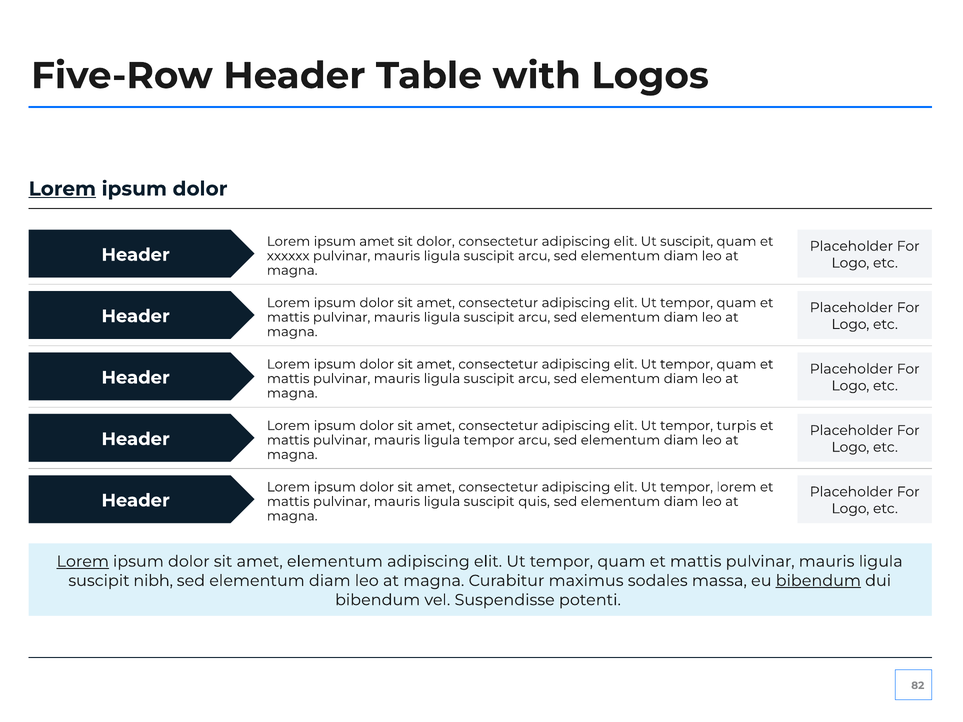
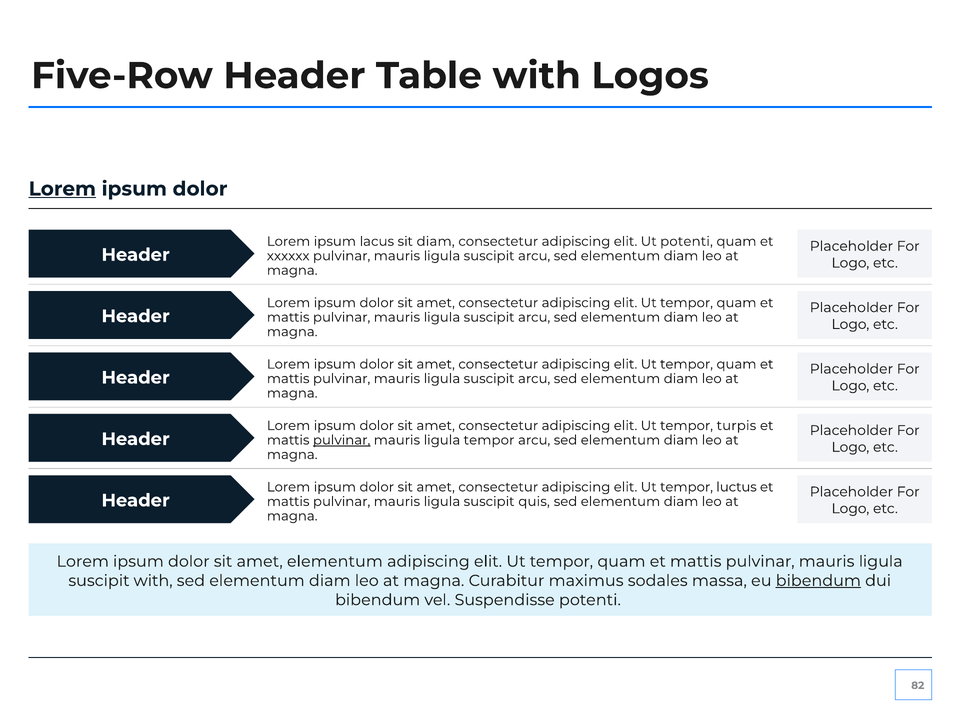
ipsum amet: amet -> lacus (377, 241)
sit dolor: dolor -> diam (436, 241)
Ut suscipit: suscipit -> potenti (686, 241)
pulvinar underline: none -> present (342, 440)
tempor lorem: lorem -> luctus (737, 487)
Lorem underline: present -> none (83, 562)
suscipit nibh: nibh -> with (153, 581)
